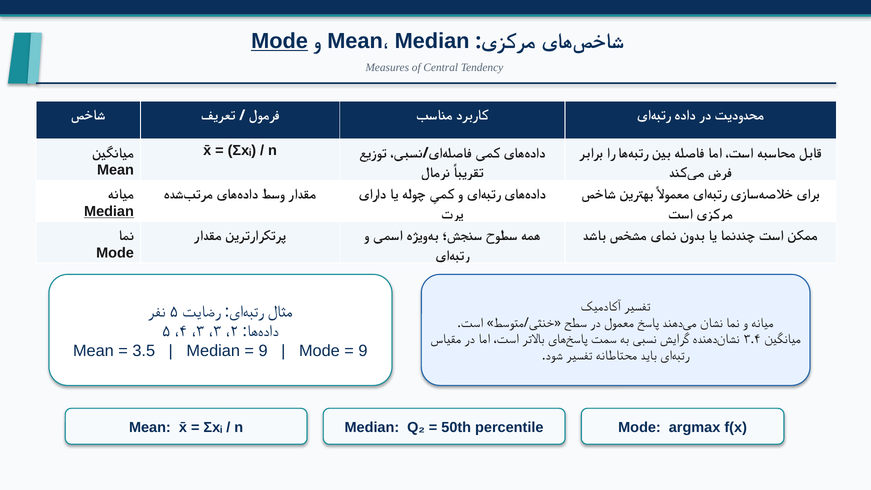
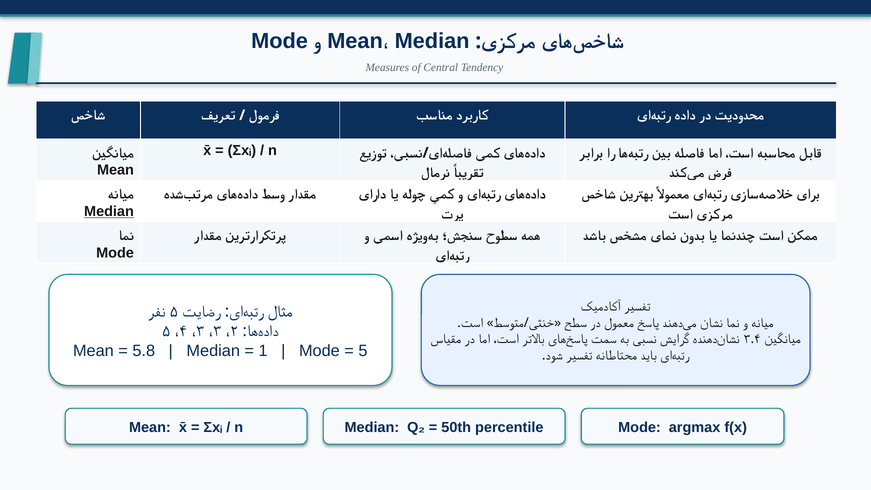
Mode underline: present -> none (280, 41)
3.5: 3.5 -> 5.8 (144, 351)
9: 9 -> 1 (263, 351)
9: 9 -> 5 (363, 351)
